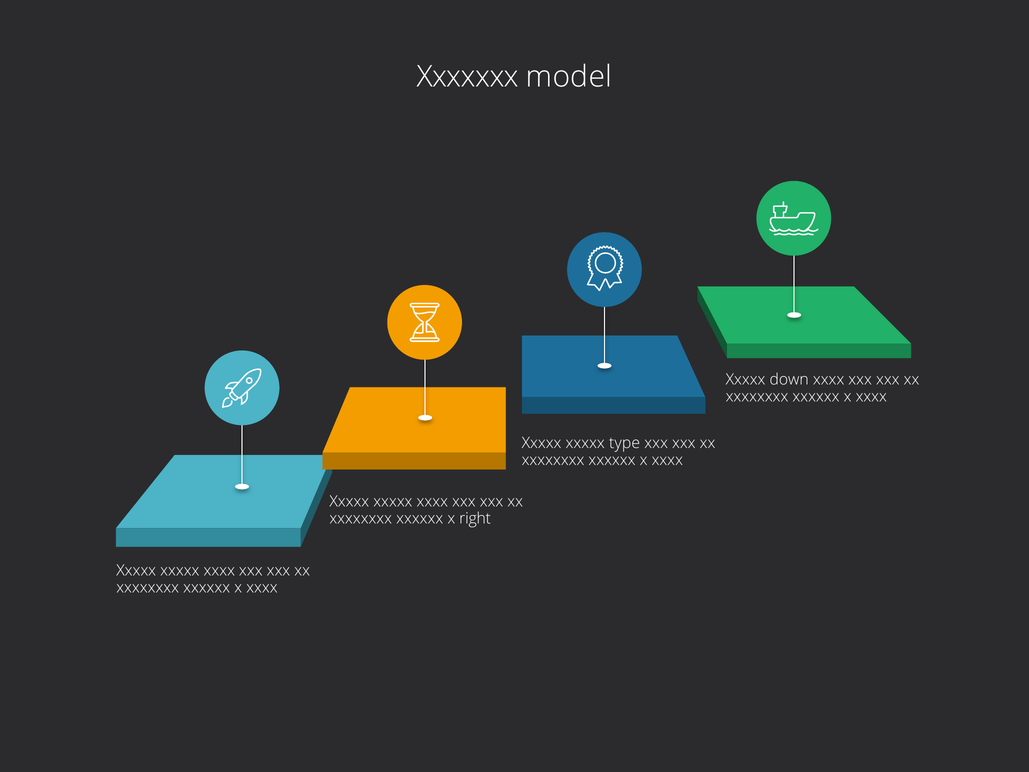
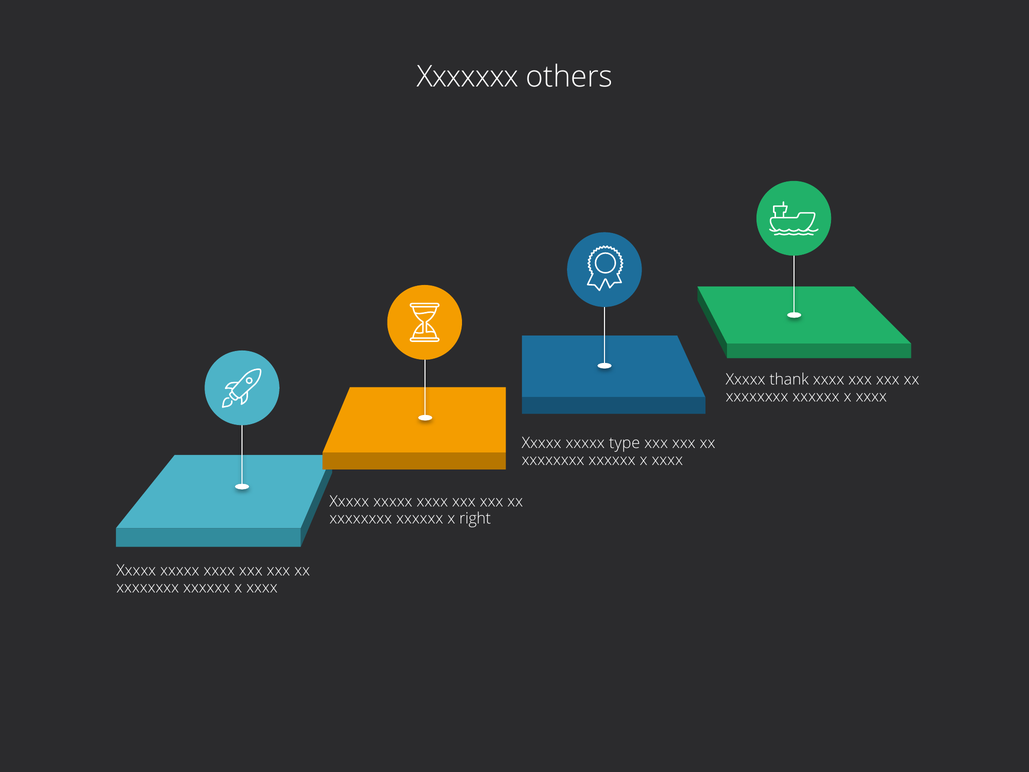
model: model -> others (569, 77)
down: down -> thank (789, 379)
